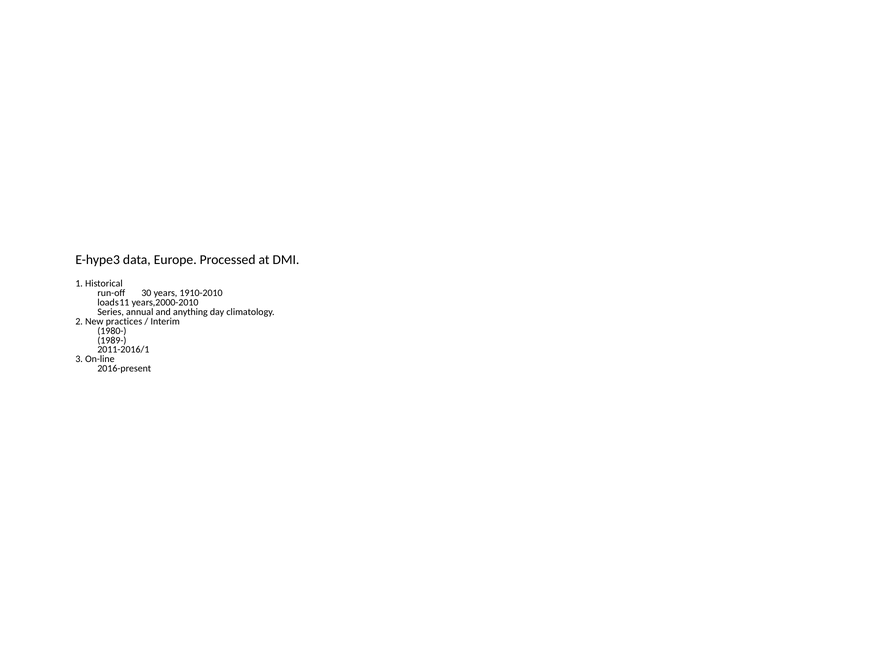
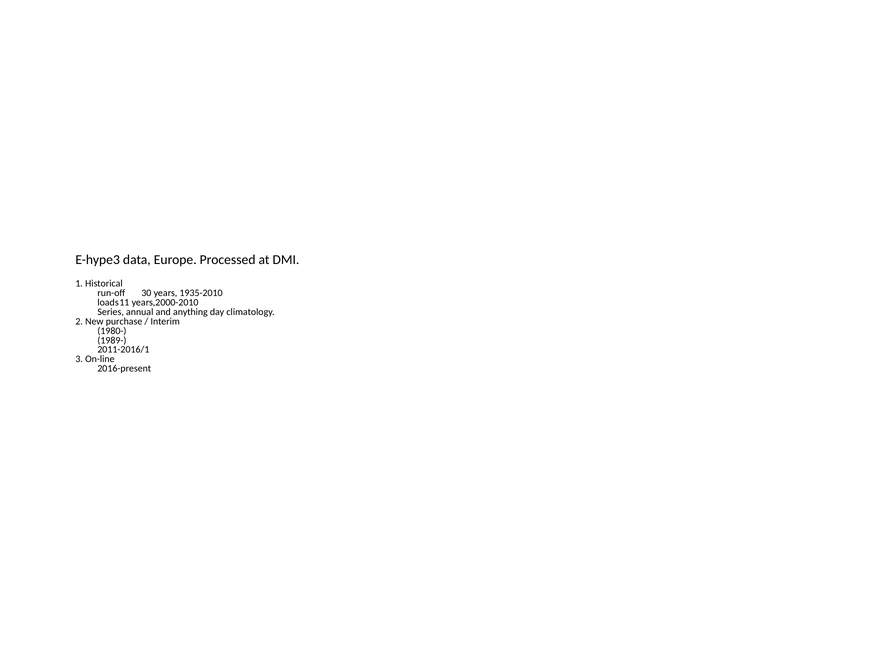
1910-2010: 1910-2010 -> 1935-2010 (201, 293)
practices: practices -> purchase (124, 321)
